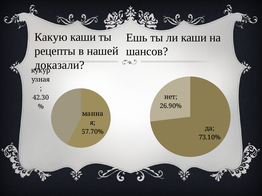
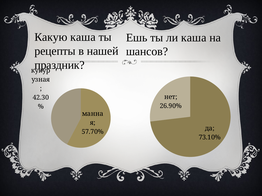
Какую каши: каши -> каша (83, 37)
ли каши: каши -> каша (194, 38)
доказали: доказали -> праздник (60, 65)
